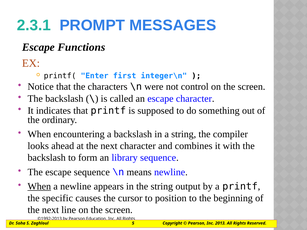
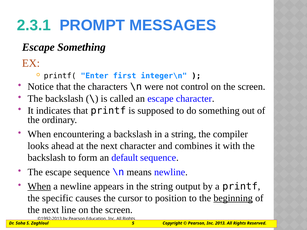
Escape Functions: Functions -> Something (82, 47)
library: library -> default (125, 158)
beginning underline: none -> present (233, 198)
